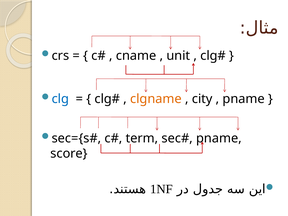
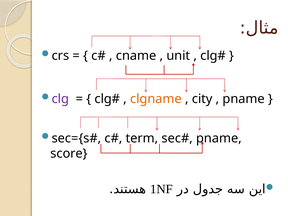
clg colour: blue -> purple (60, 99)
